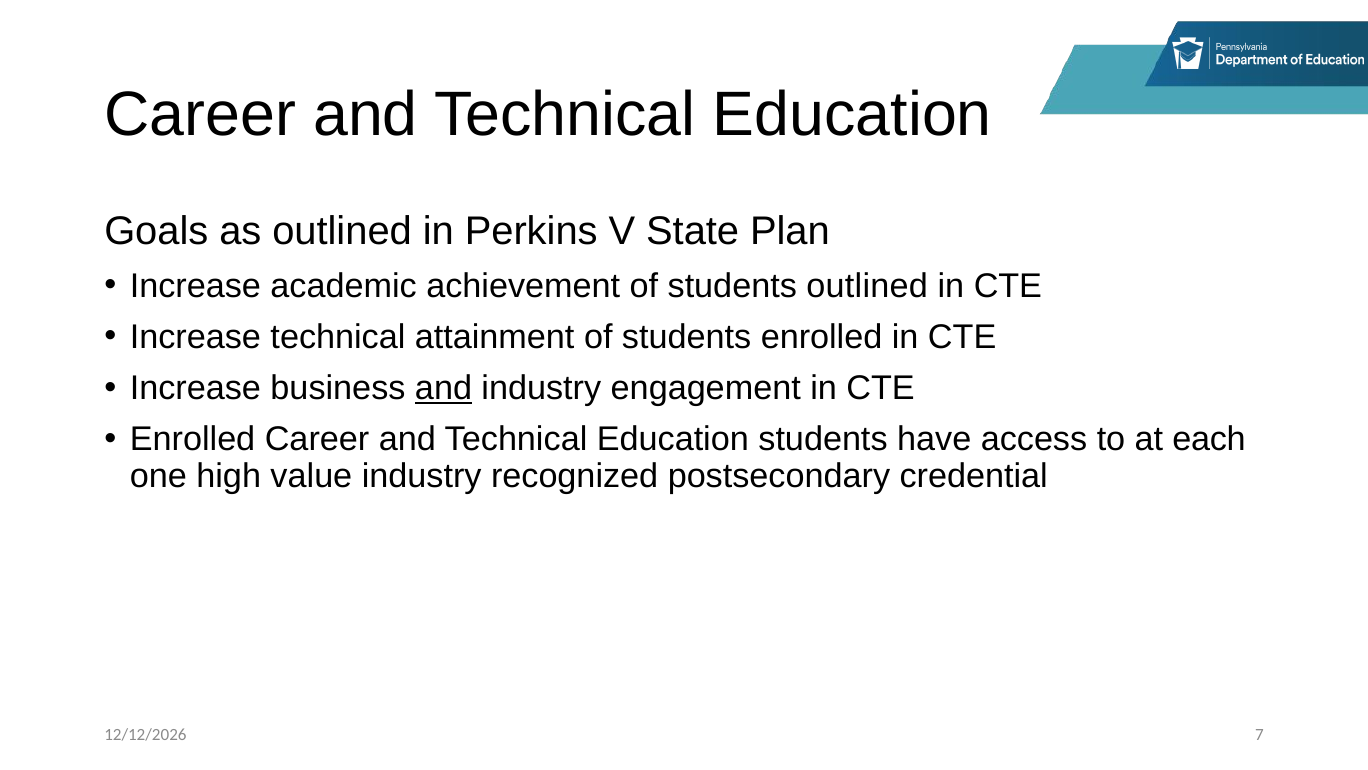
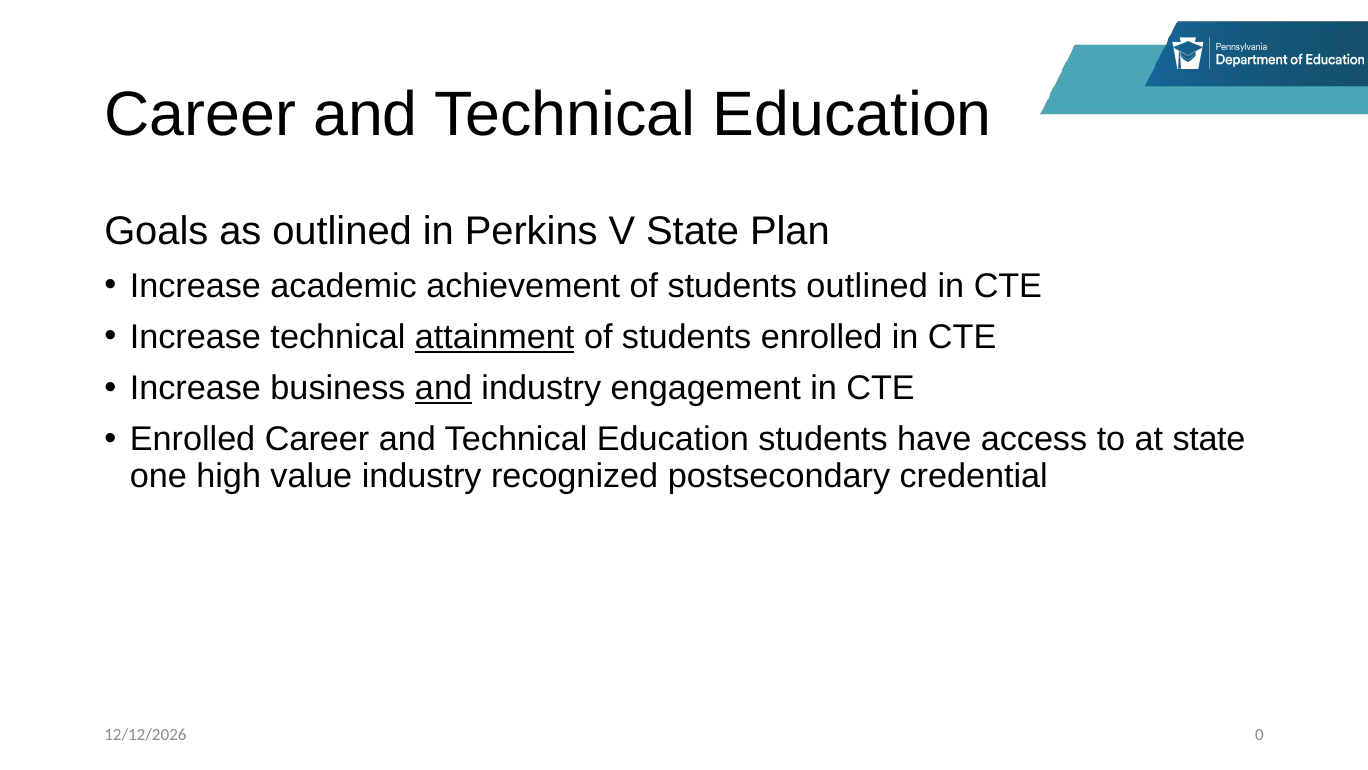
attainment underline: none -> present (495, 337)
at each: each -> state (1209, 439)
7: 7 -> 0 (1259, 735)
